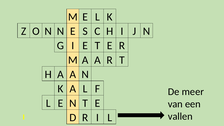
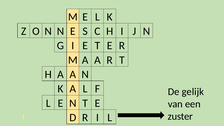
meer: meer -> gelijk (193, 92)
vallen: vallen -> zuster (180, 116)
